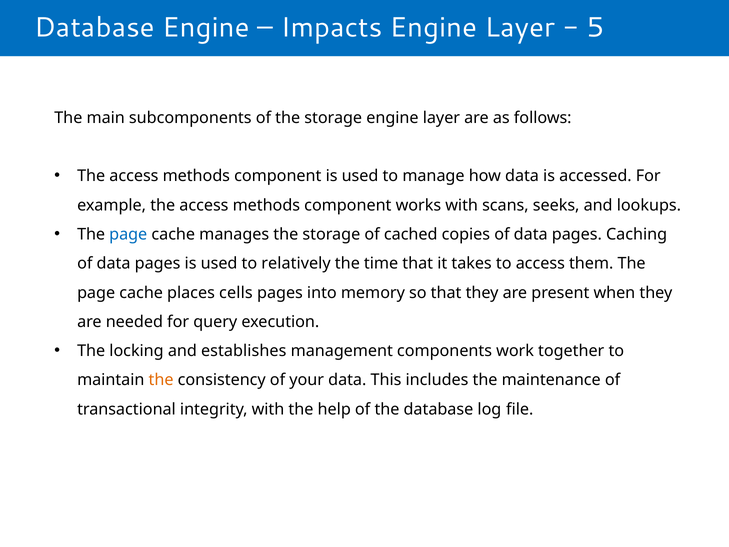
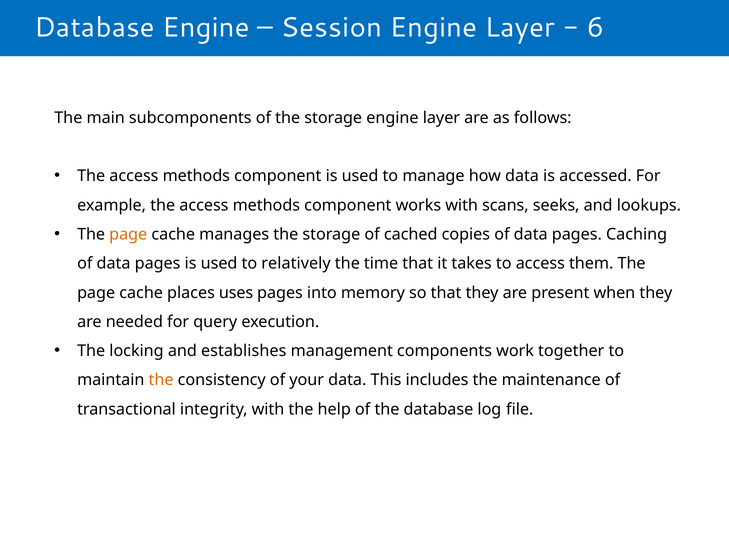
Impacts: Impacts -> Session (331, 27)
5: 5 -> 6 (595, 27)
page colour: blue -> orange (128, 234)
cells: cells -> uses (236, 293)
